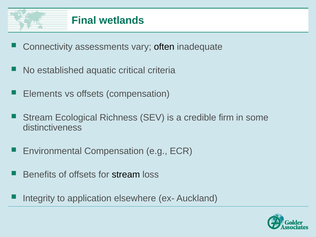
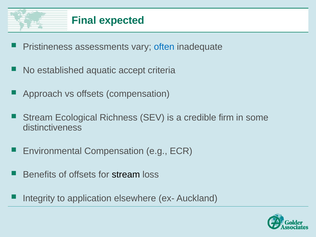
wetlands: wetlands -> expected (122, 20)
Connectivity: Connectivity -> Pristineness (48, 47)
often colour: black -> blue (164, 47)
critical: critical -> accept (132, 70)
Elements: Elements -> Approach (43, 94)
